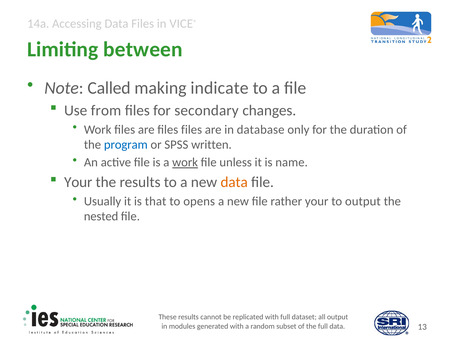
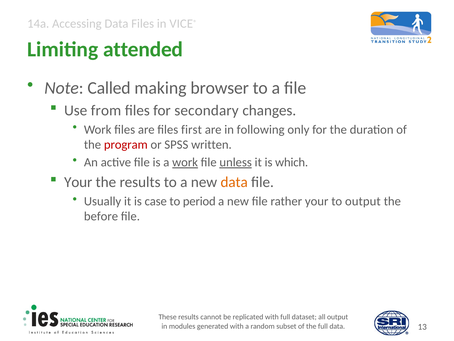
between: between -> attended (143, 49)
indicate: indicate -> browser (220, 88)
files files: files -> first (192, 129)
database: database -> following (261, 129)
program colour: blue -> red (126, 144)
unless underline: none -> present (236, 162)
name: name -> which (292, 162)
that: that -> case (156, 201)
opens: opens -> period (199, 201)
nested: nested -> before (101, 216)
